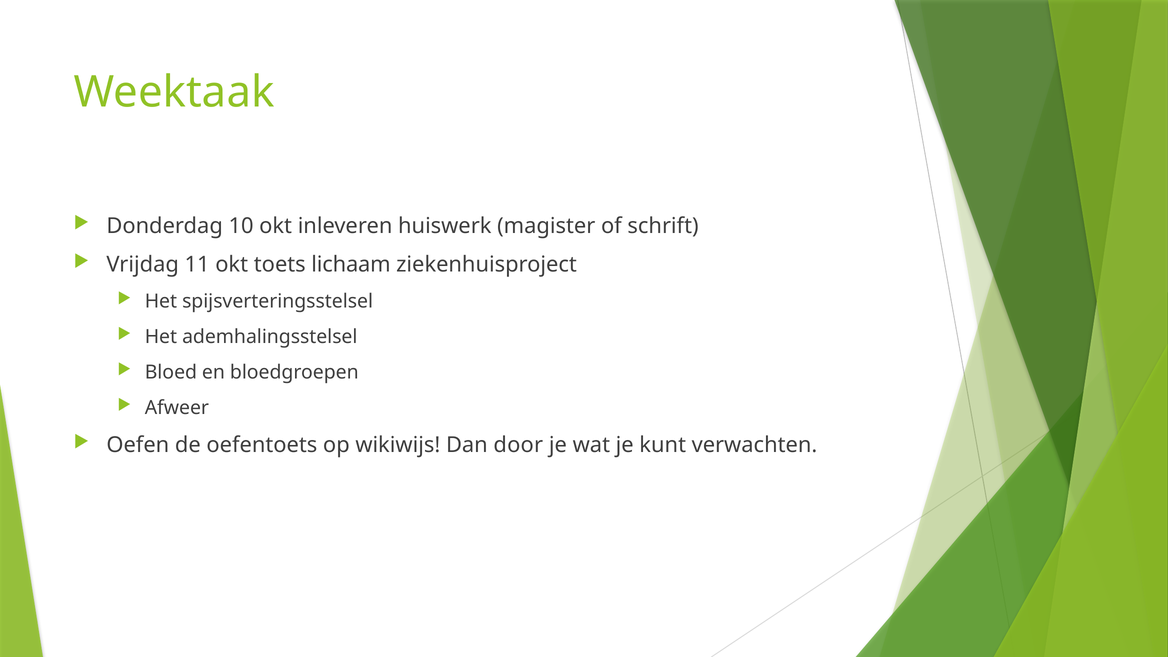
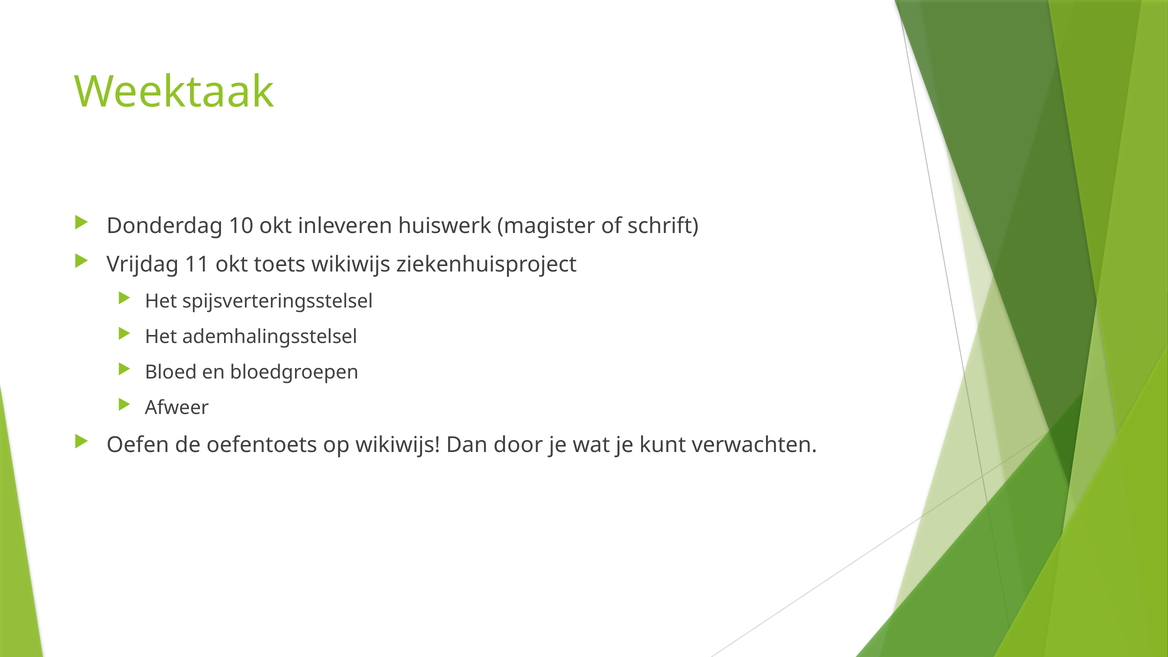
toets lichaam: lichaam -> wikiwijs (351, 265)
